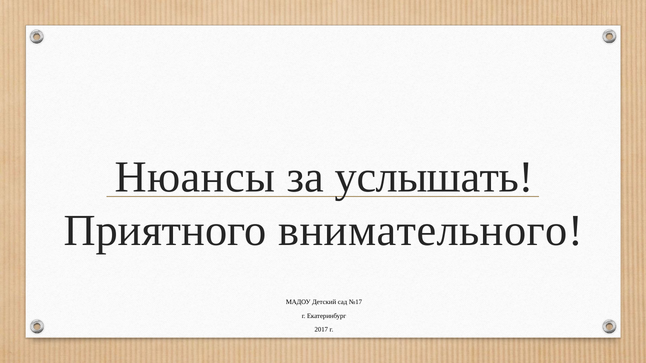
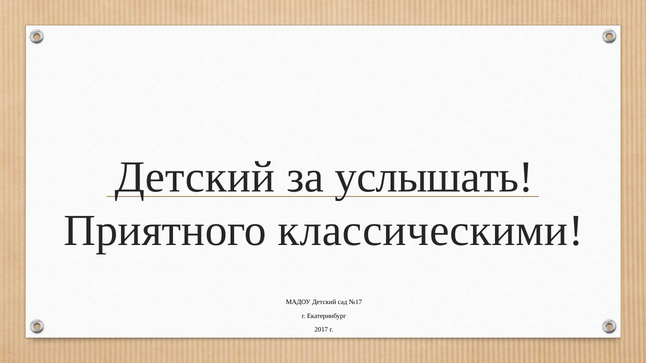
Нюансы: Нюансы -> Детский (195, 177)
внимательного: внимательного -> классическими (431, 231)
